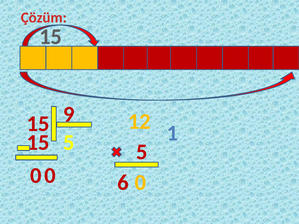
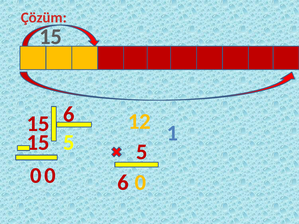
15 9: 9 -> 6 (69, 115)
